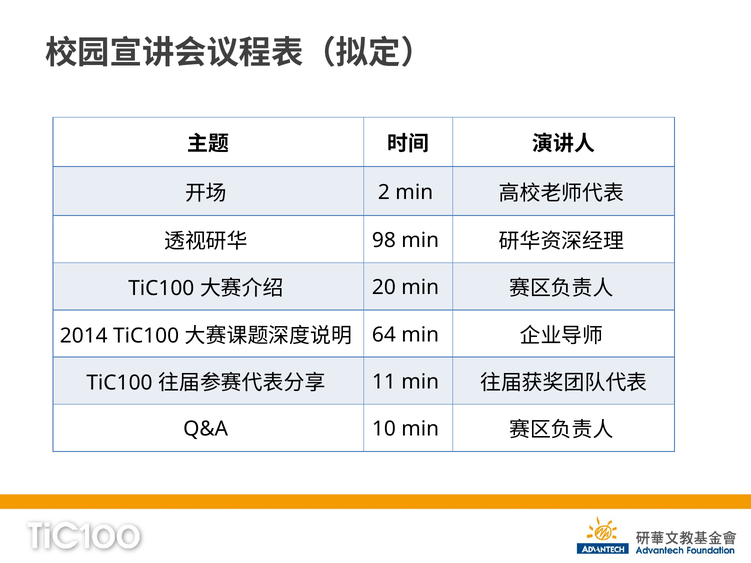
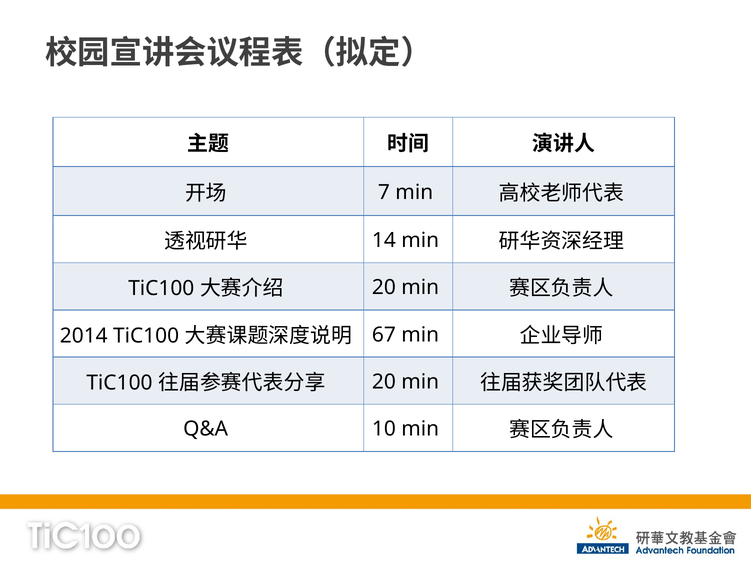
2: 2 -> 7 (384, 192)
98: 98 -> 14 (384, 241)
64: 64 -> 67 (384, 335)
11: 11 -> 20 (384, 382)
